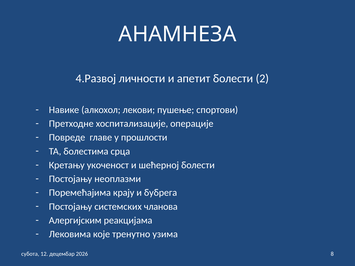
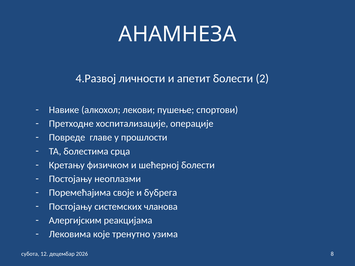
укоченост: укоченост -> физичком (108, 165)
крају: крају -> своје (124, 193)
